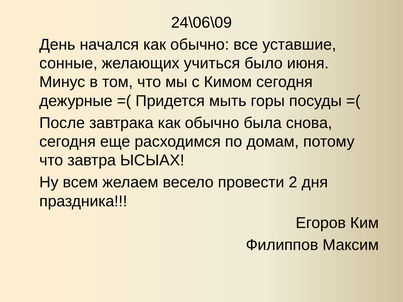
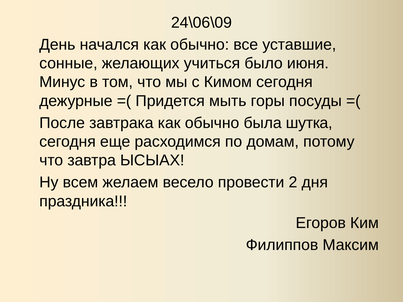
снова: снова -> шутка (309, 123)
